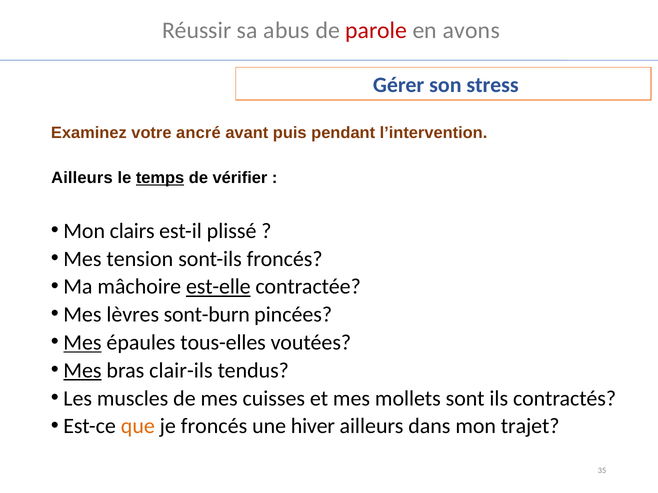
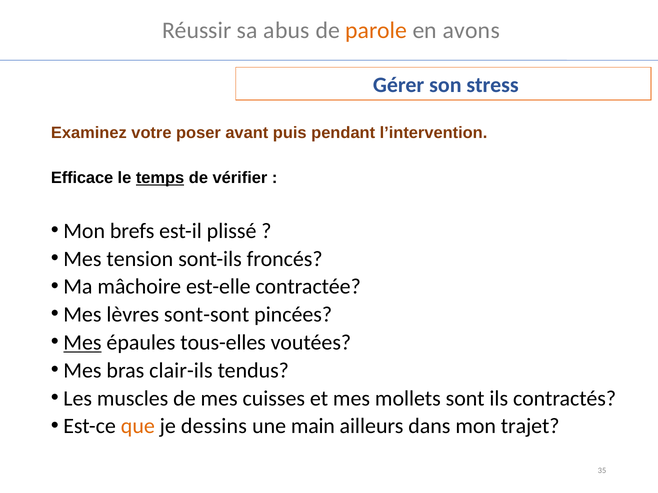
parole colour: red -> orange (376, 30)
ancré: ancré -> poser (198, 133)
Ailleurs: Ailleurs -> Efficace (82, 178)
clairs: clairs -> brefs (132, 231)
est-elle underline: present -> none (218, 287)
sont-burn: sont-burn -> sont-sont (207, 315)
Mes underline: present -> none (82, 371)
je froncés: froncés -> dessins (214, 427)
hiver: hiver -> main (313, 427)
